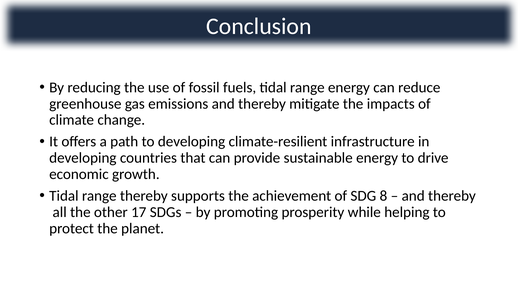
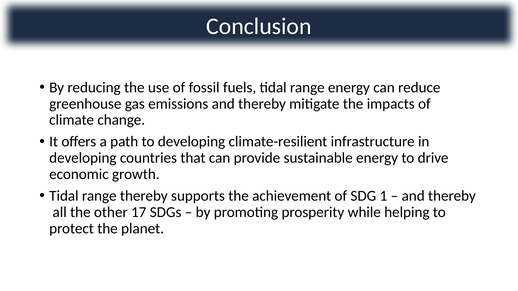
8: 8 -> 1 (383, 196)
